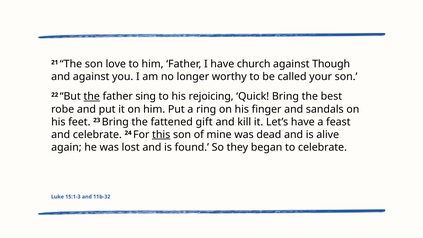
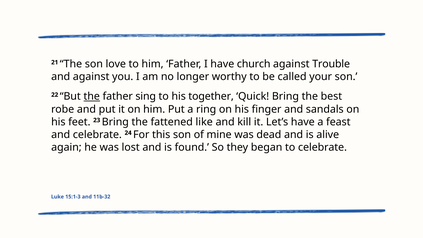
Though: Though -> Trouble (331, 64)
rejoicing: rejoicing -> together (211, 96)
gift: gift -> like (204, 122)
this underline: present -> none (161, 135)
